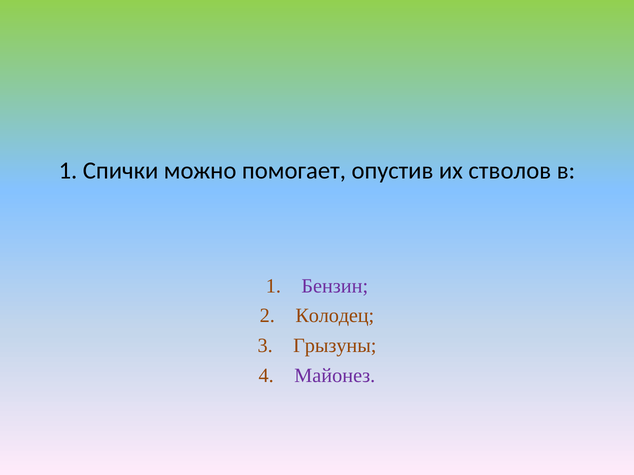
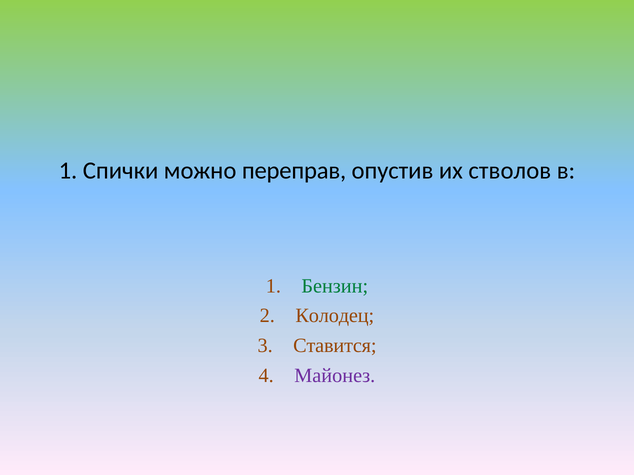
помогает: помогает -> переправ (294, 171)
Бензин colour: purple -> green (335, 286)
Грызуны: Грызуны -> Ставится (335, 346)
